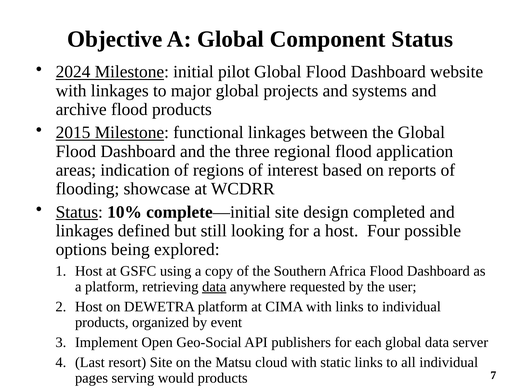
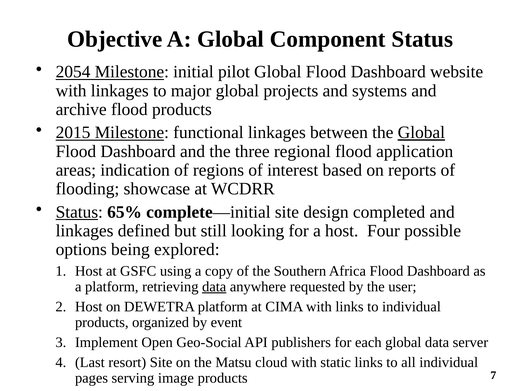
2024: 2024 -> 2054 (73, 72)
Global underline: none -> present (421, 132)
10%: 10% -> 65% (125, 212)
would: would -> image (176, 378)
